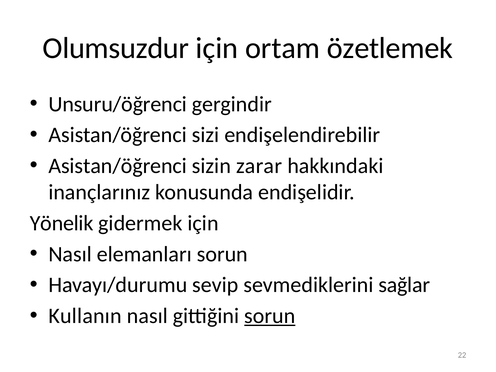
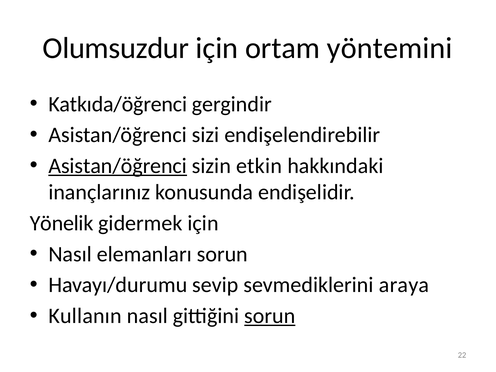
özetlemek: özetlemek -> yöntemini (390, 48)
Unsuru/öğrenci: Unsuru/öğrenci -> Katkıda/öğrenci (118, 104)
Asistan/öğrenci underline: none -> present (118, 166)
zarar: zarar -> etkin (259, 166)
sağlar: sağlar -> araya (404, 285)
